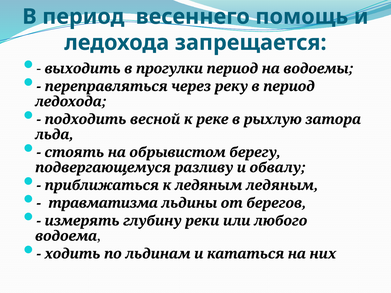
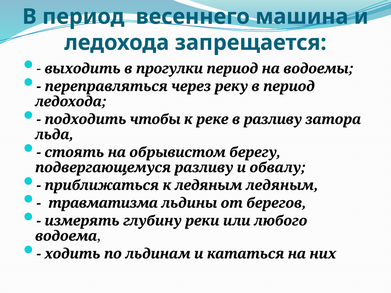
помощь: помощь -> машина (302, 17)
весной: весной -> чтобы (155, 119)
в рыхлую: рыхлую -> разливу (273, 119)
